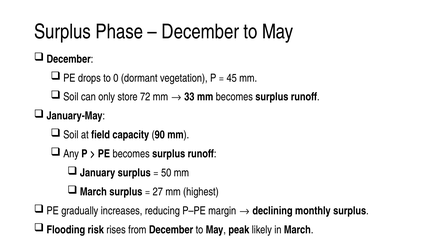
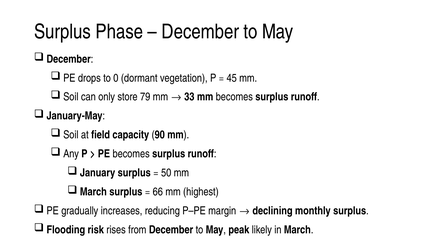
72: 72 -> 79 (145, 97)
27: 27 -> 66 (158, 192)
